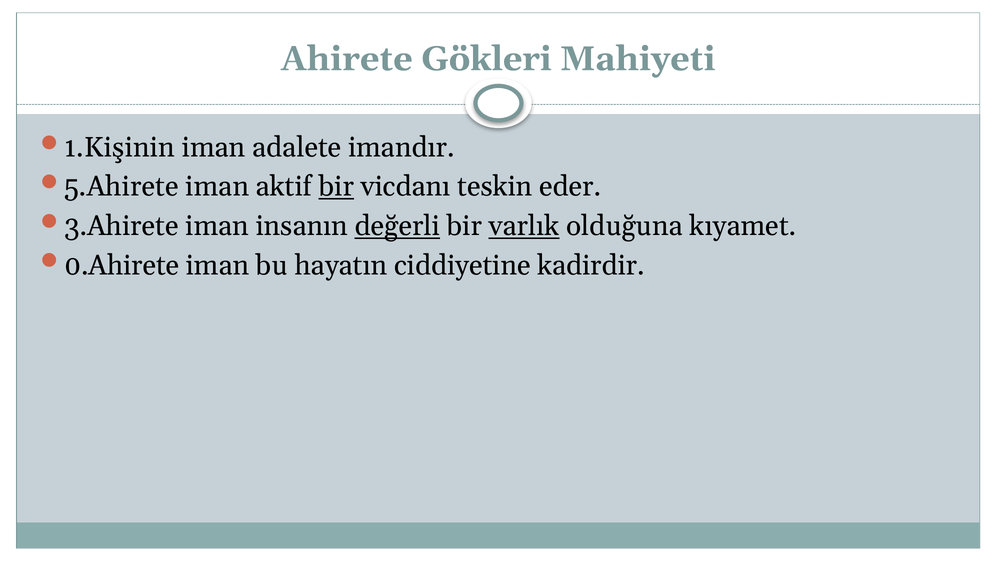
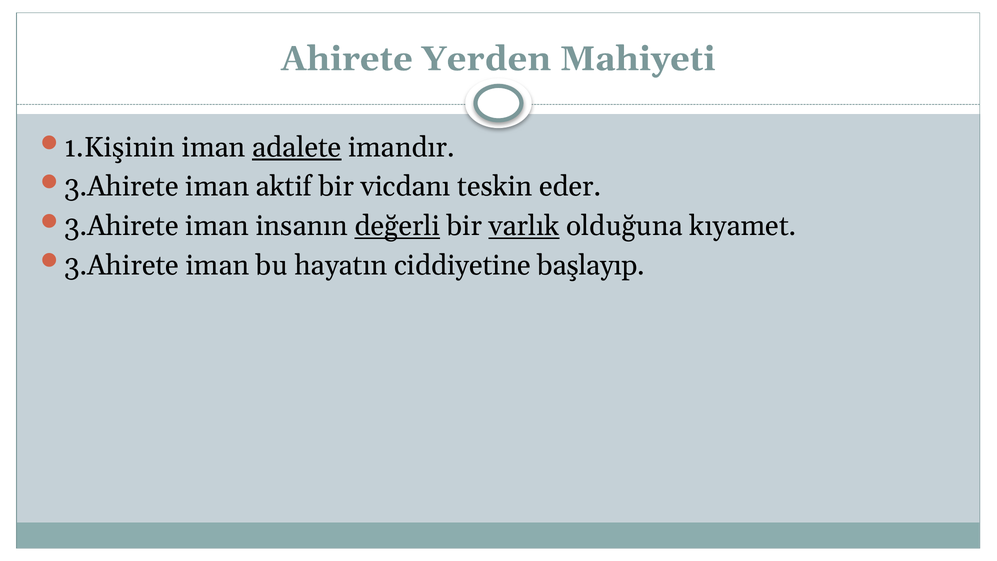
Gökleri: Gökleri -> Yerden (486, 59)
adalete underline: none -> present (297, 147)
5.Ahirete: 5.Ahirete -> 3.Ahirete (121, 187)
bir underline: present -> none (336, 187)
0.Ahirete: 0.Ahirete -> 3.Ahirete (121, 265)
kadirdir: kadirdir -> başlayıp (591, 265)
